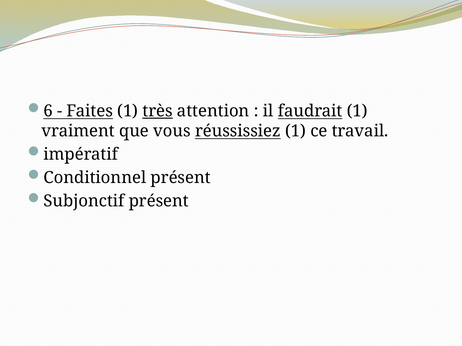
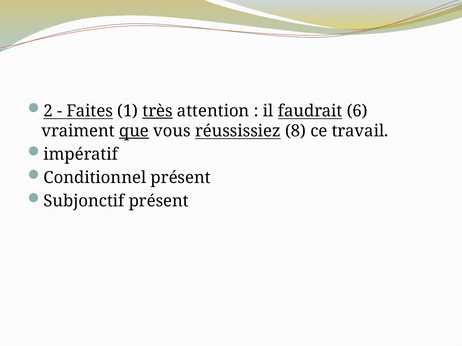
6: 6 -> 2 (48, 111)
faudrait 1: 1 -> 6 (357, 111)
que underline: none -> present (134, 131)
réussissiez 1: 1 -> 8 (296, 131)
